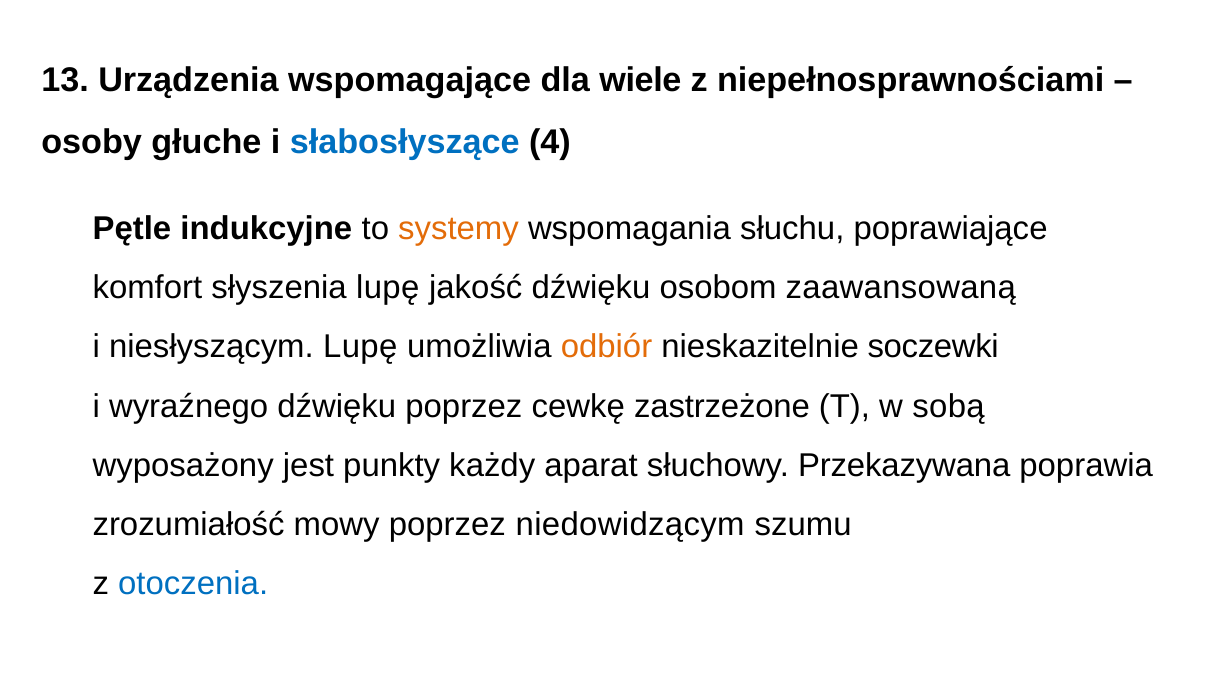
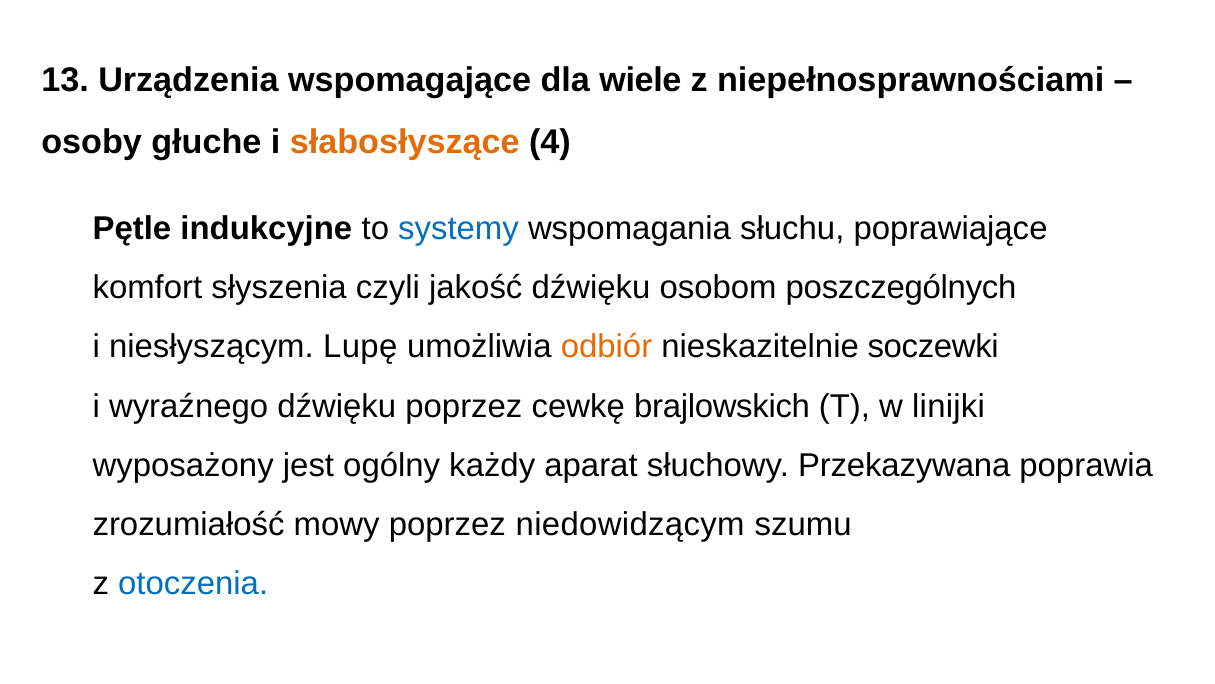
słabosłyszące colour: blue -> orange (405, 142)
systemy colour: orange -> blue (458, 228)
słyszenia lupę: lupę -> czyli (388, 287)
zaawansowaną: zaawansowaną -> poszczególnych (901, 287)
zastrzeżone: zastrzeżone -> brajlowskich (722, 406)
sobą: sobą -> linijki (949, 406)
punkty: punkty -> ogólny (392, 465)
